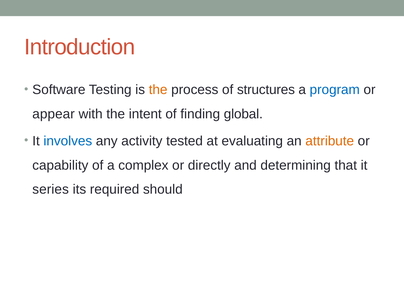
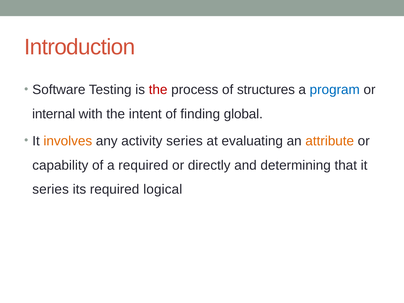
the colour: orange -> red (158, 90)
appear: appear -> internal (54, 114)
involves colour: blue -> orange (68, 141)
activity tested: tested -> series (184, 141)
a complex: complex -> required (143, 165)
should: should -> logical (163, 189)
